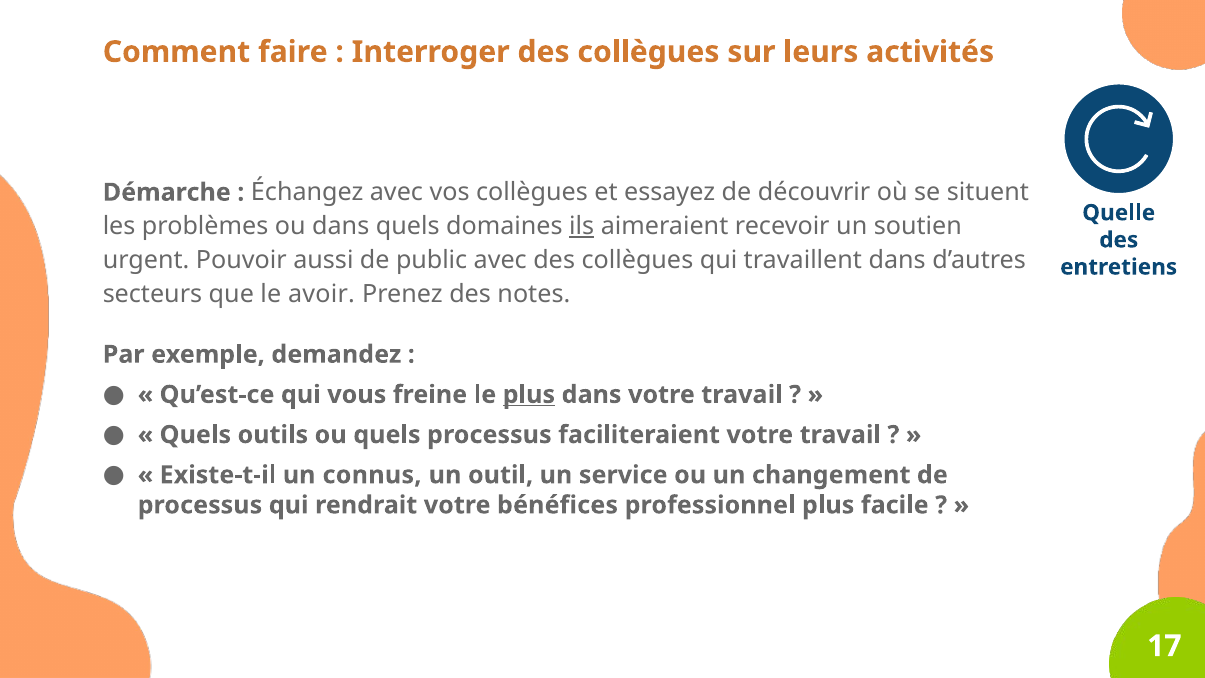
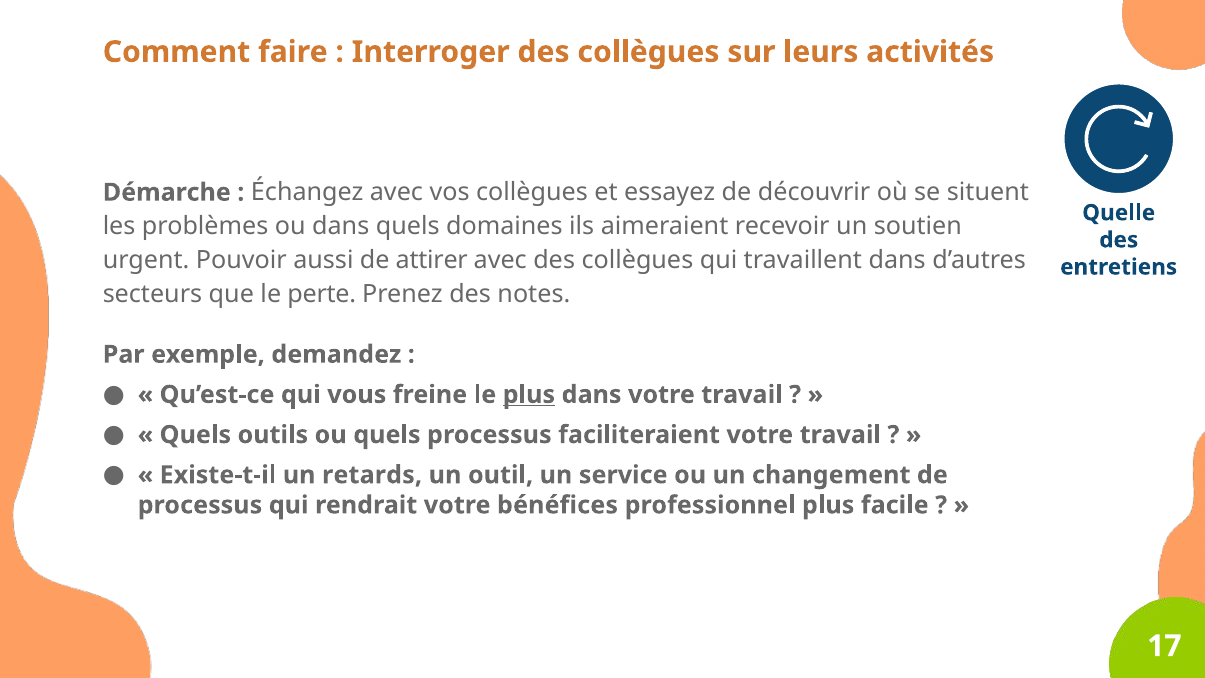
ils underline: present -> none (582, 226)
public: public -> attirer (432, 260)
avoir: avoir -> perte (322, 294)
connus: connus -> retards (372, 475)
